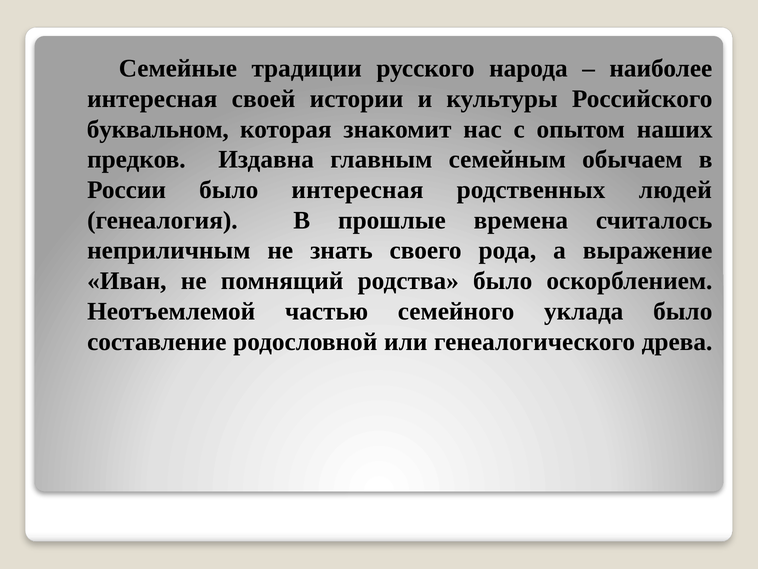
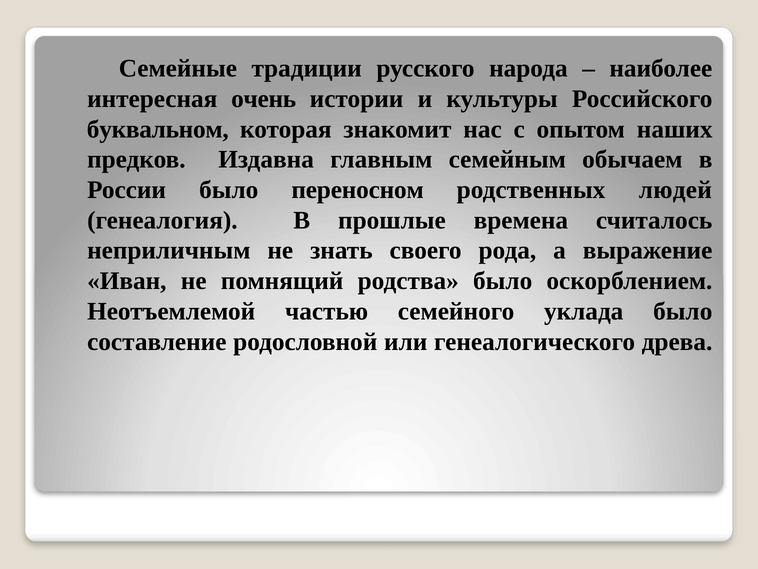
своей: своей -> очень (264, 99)
было интересная: интересная -> переносном (358, 190)
